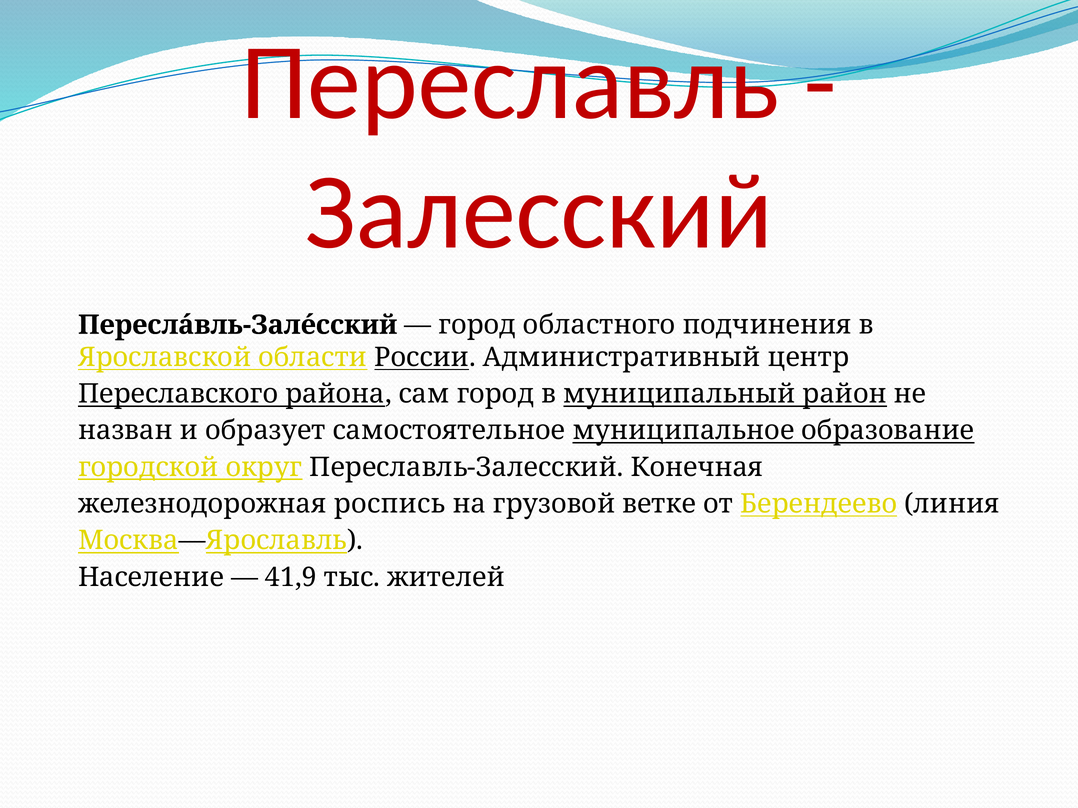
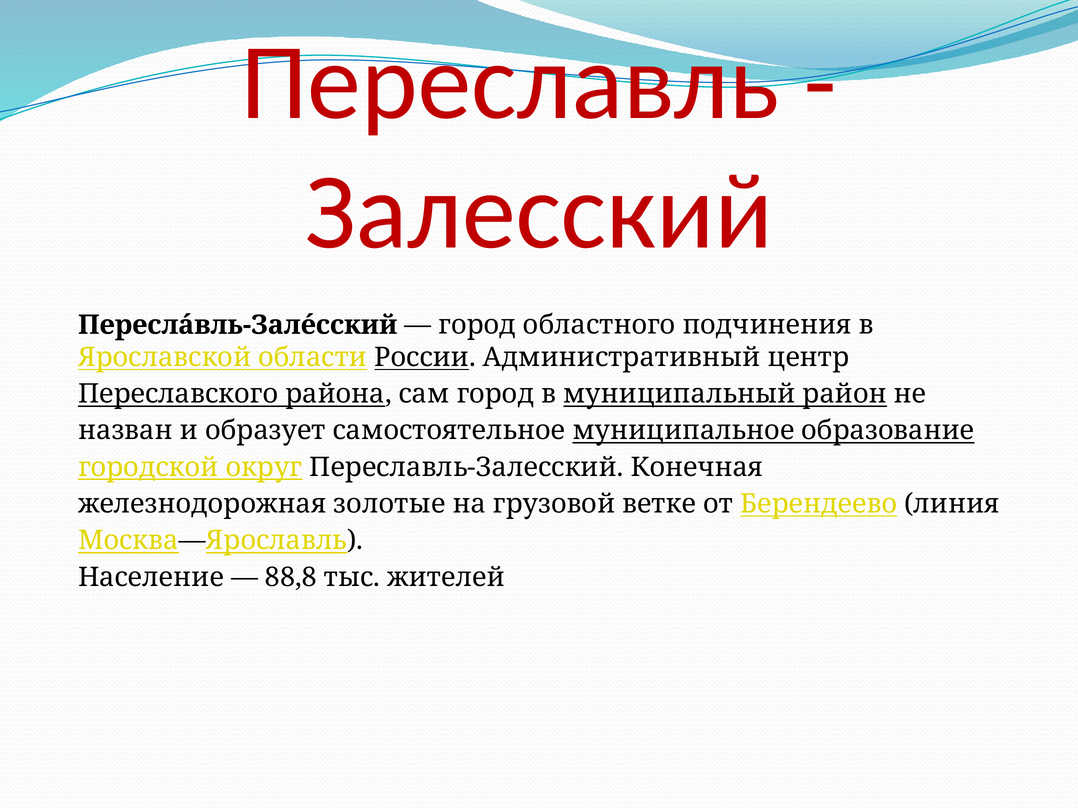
роспись: роспись -> золотые (389, 504)
41,9: 41,9 -> 88,8 (291, 578)
